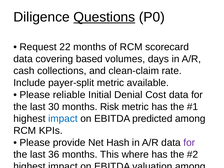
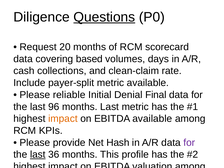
22: 22 -> 20 (65, 47)
Denial Cost: Cost -> Final (156, 95)
30: 30 -> 96 (54, 107)
months Risk: Risk -> Last (110, 107)
impact colour: blue -> orange (63, 119)
EBITDA predicted: predicted -> available (152, 119)
last underline: none -> present (38, 155)
where: where -> profile (135, 155)
